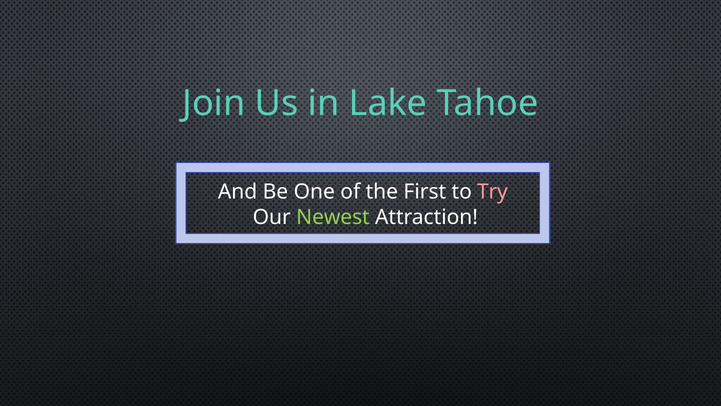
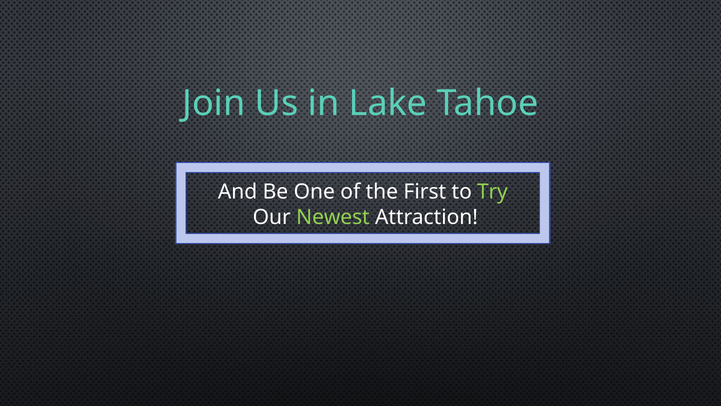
Try colour: pink -> light green (492, 192)
